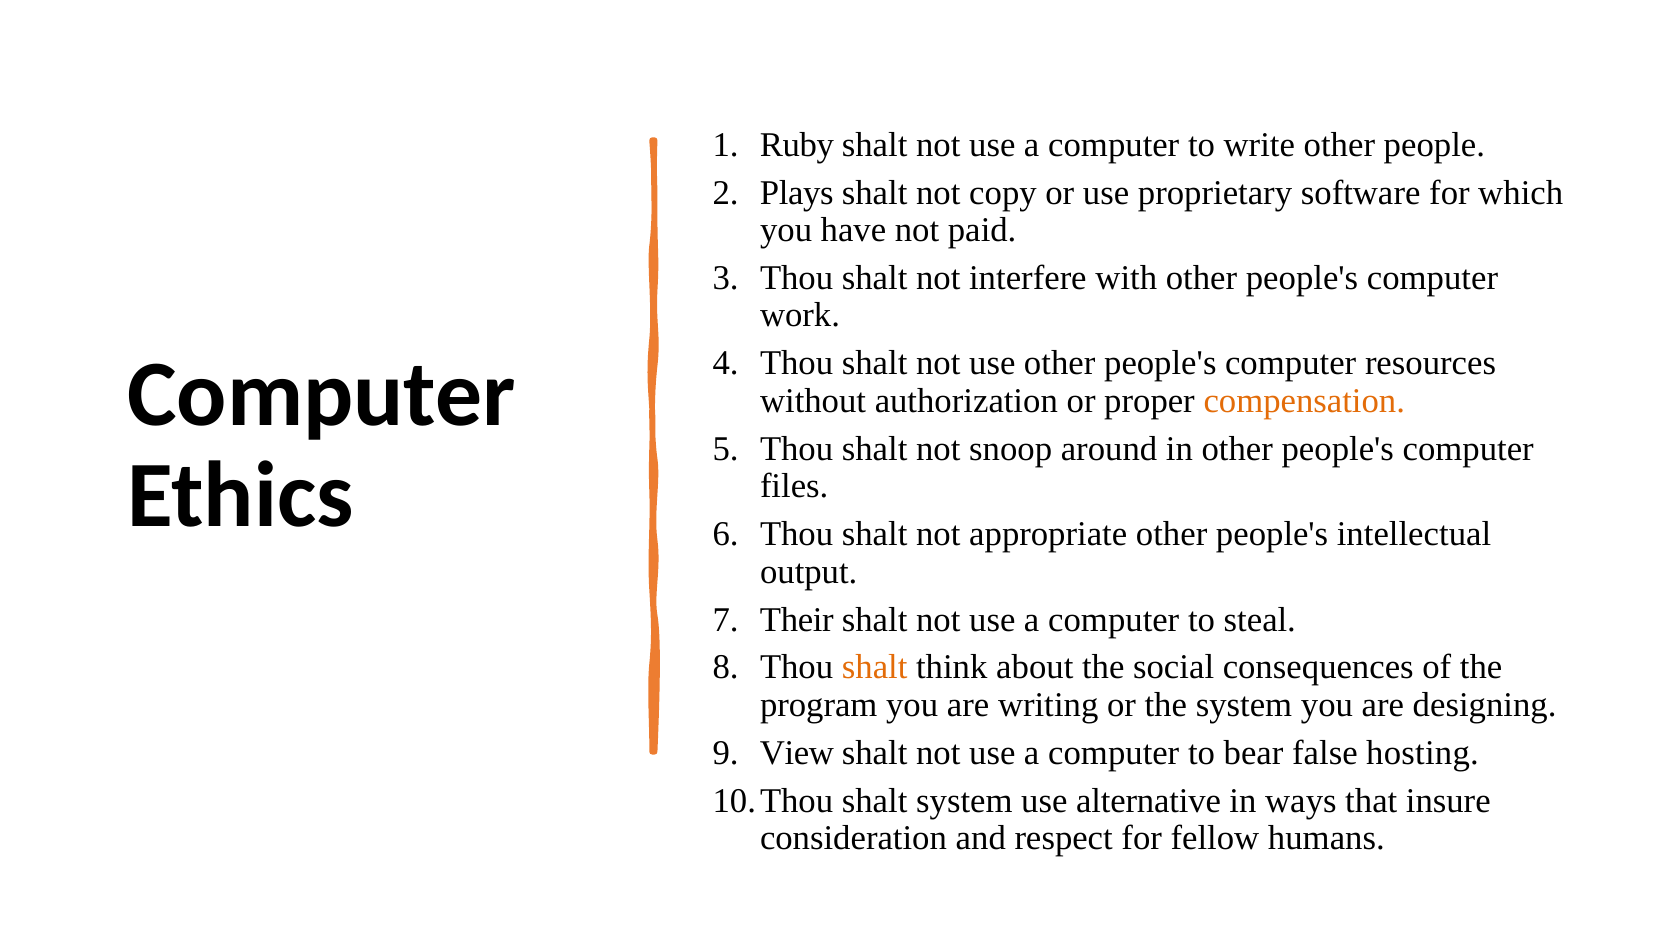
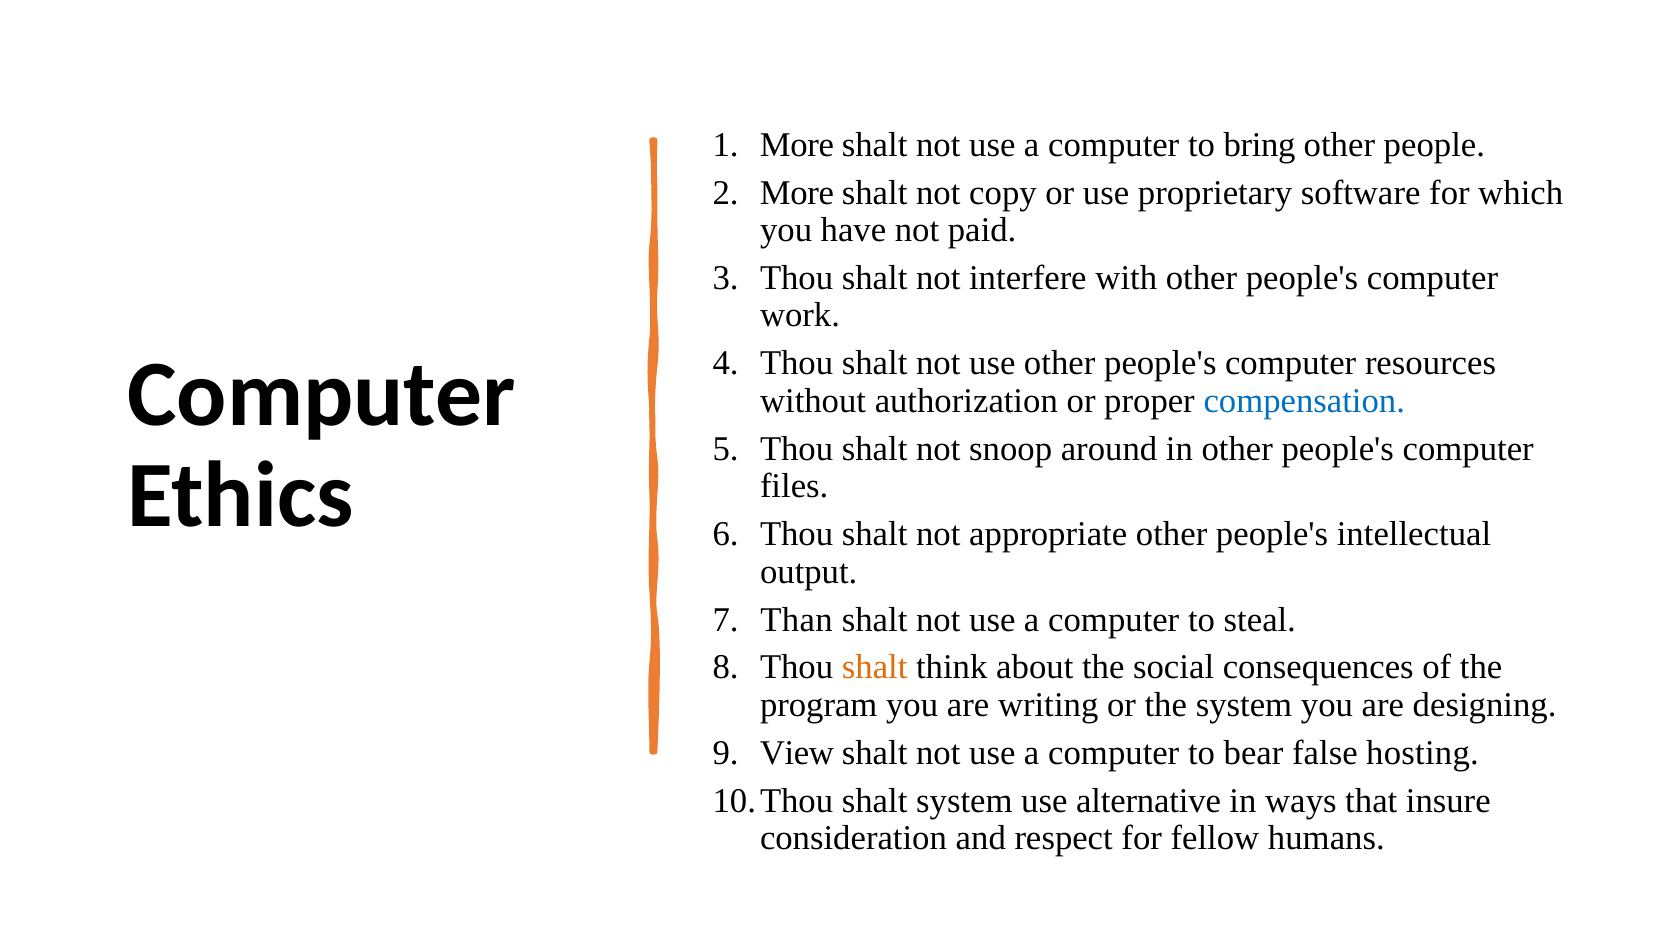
Ruby: Ruby -> More (797, 145)
write: write -> bring (1259, 145)
Plays: Plays -> More (797, 193)
compensation colour: orange -> blue (1304, 401)
Their: Their -> Than (796, 620)
